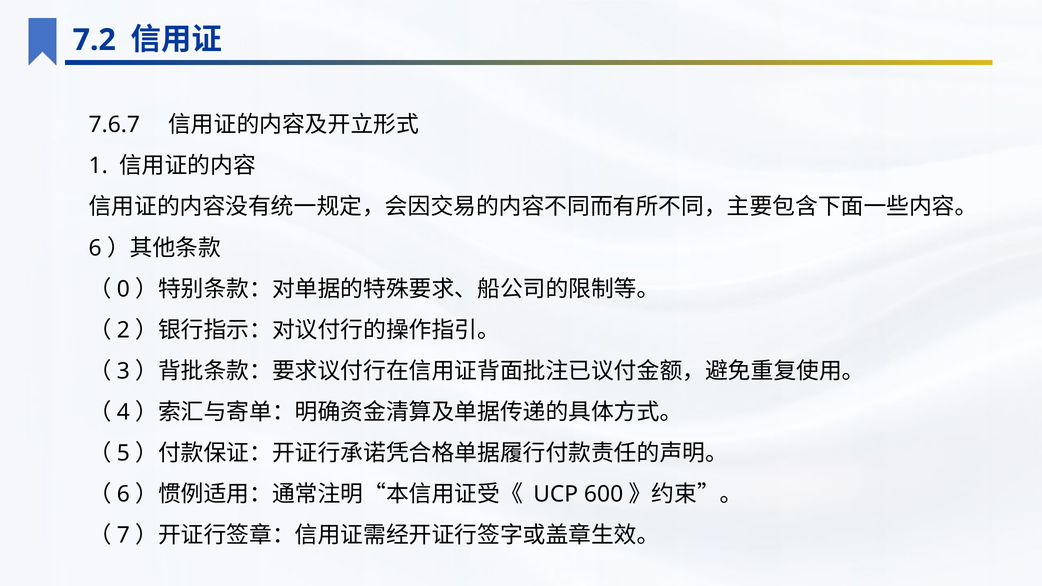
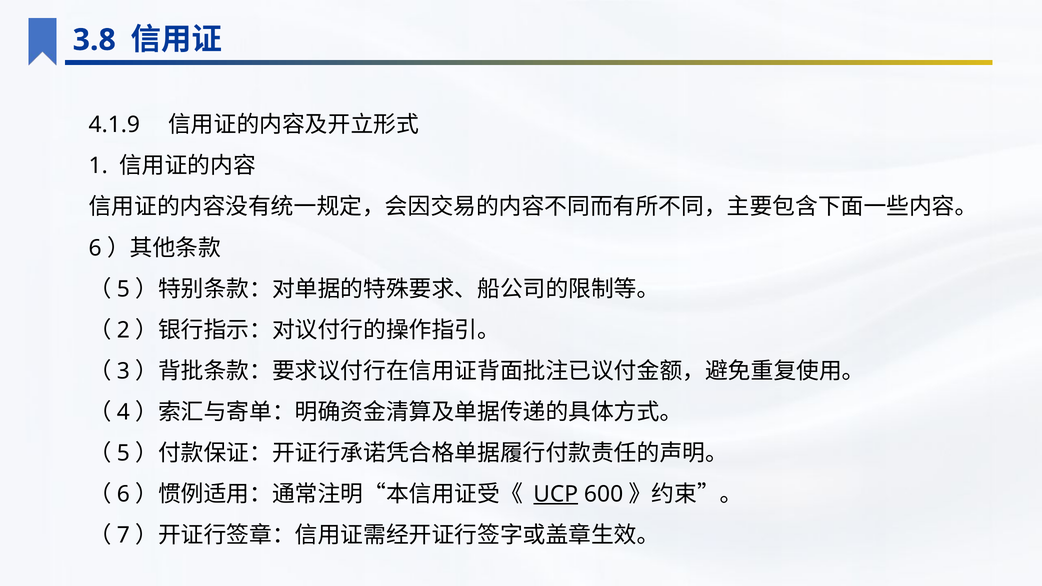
7.2: 7.2 -> 3.8 (94, 40)
7.6.7: 7.6.7 -> 4.1.9 (114, 125)
0: 0 -> 5 (123, 289)
UCP underline: none -> present (556, 494)
